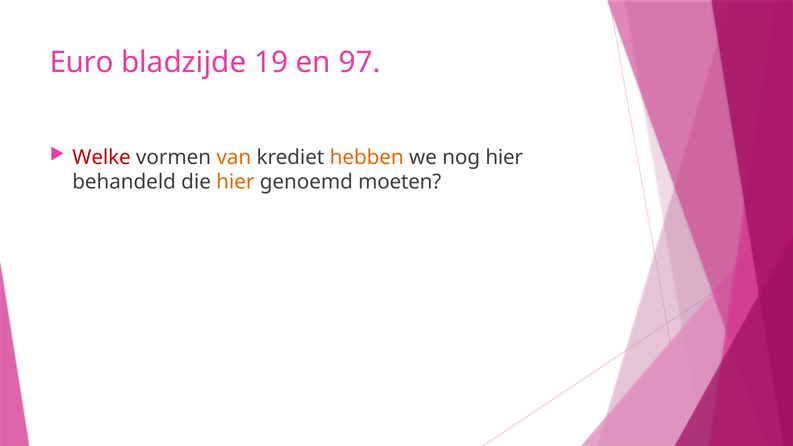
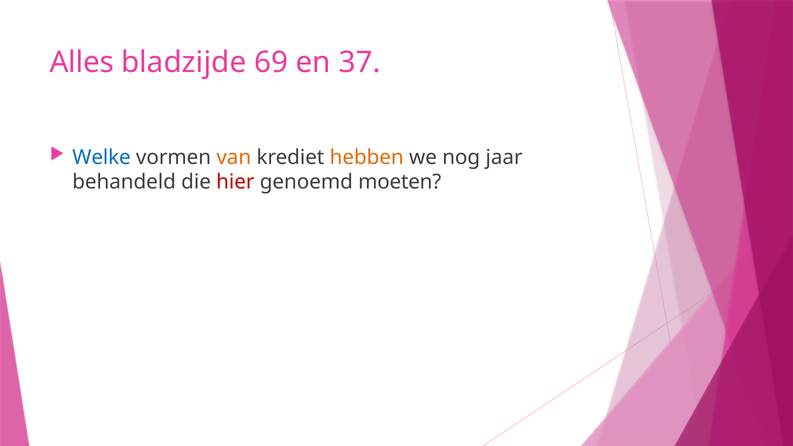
Euro: Euro -> Alles (82, 63)
19: 19 -> 69 (271, 63)
97: 97 -> 37 (360, 63)
Welke colour: red -> blue (102, 157)
nog hier: hier -> jaar (504, 157)
hier colour: orange -> red (235, 182)
